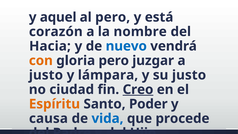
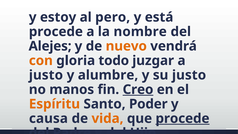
aquel: aquel -> estoy (58, 17)
corazón: corazón -> procede (56, 32)
Hacia: Hacia -> Alejes (50, 46)
nuevo colour: blue -> orange (126, 46)
gloria pero: pero -> todo (114, 61)
lámpara: lámpara -> alumbre (108, 75)
ciudad: ciudad -> manos (72, 89)
vida colour: blue -> orange (107, 118)
procede underline: none -> present (183, 118)
